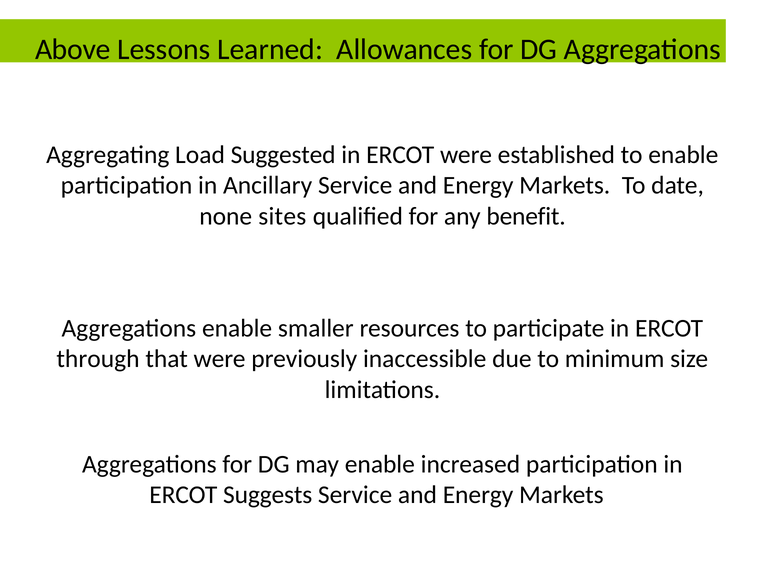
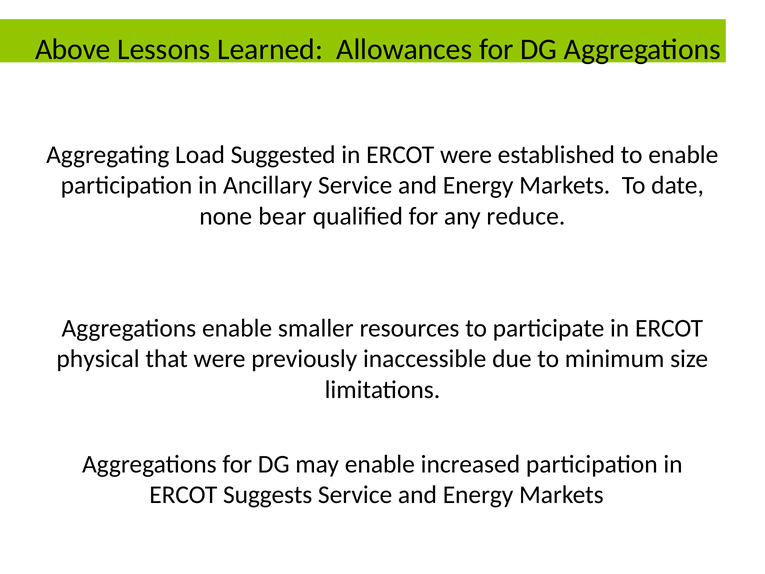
sites: sites -> bear (282, 216)
benefit: benefit -> reduce (526, 216)
through: through -> physical (98, 359)
